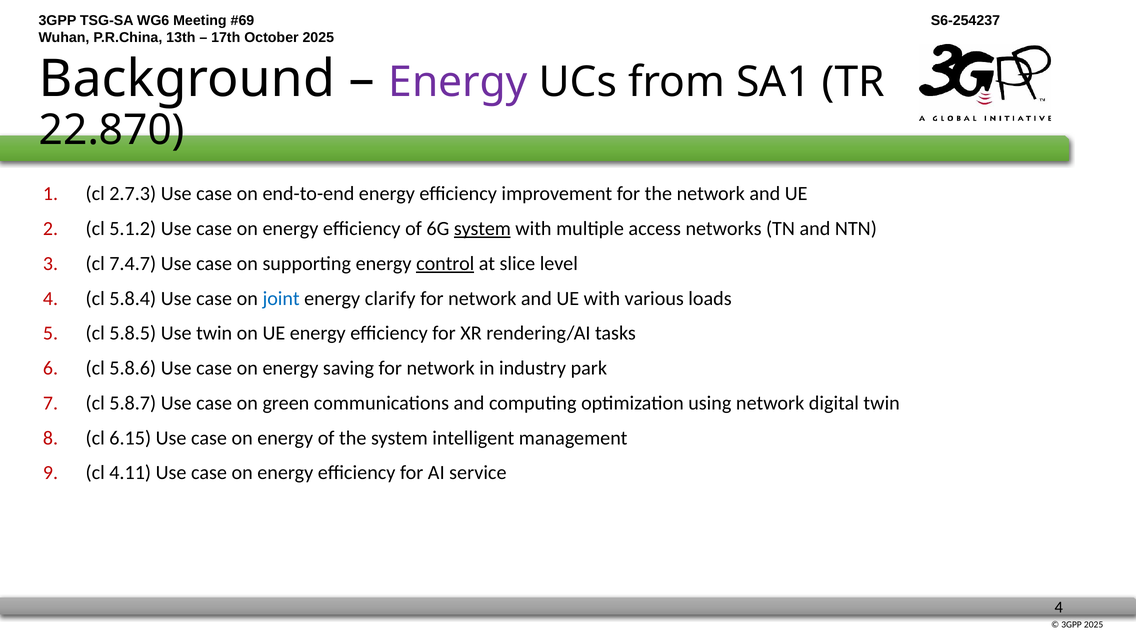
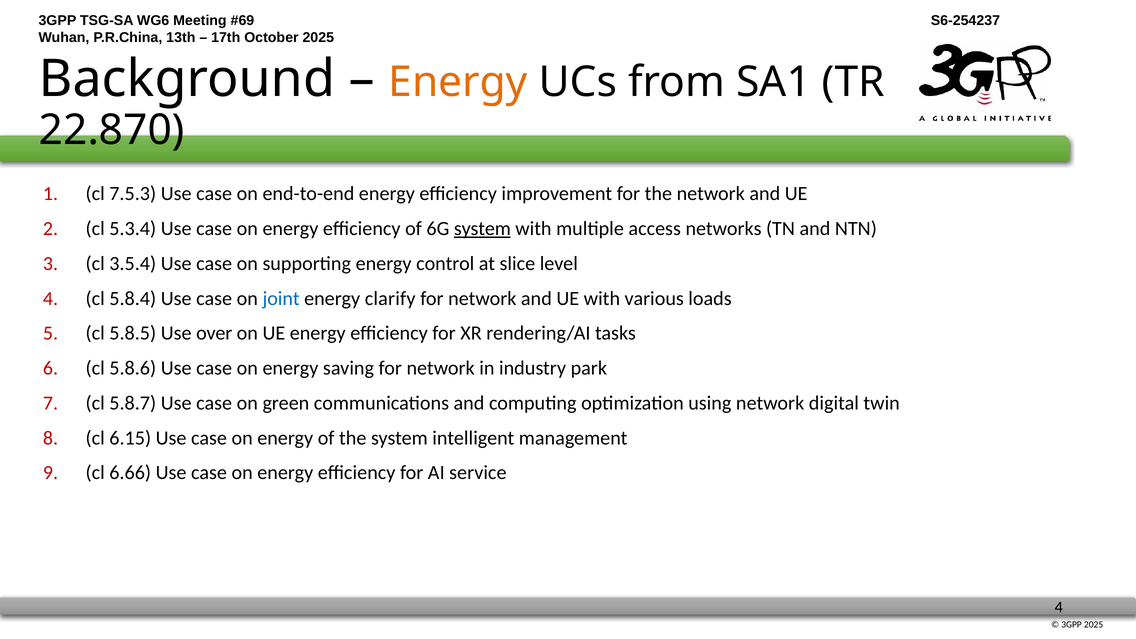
Energy colour: purple -> orange (458, 82)
2.7.3: 2.7.3 -> 7.5.3 (133, 194)
5.1.2: 5.1.2 -> 5.3.4 (133, 229)
7.4.7: 7.4.7 -> 3.5.4 (133, 264)
control underline: present -> none (445, 264)
Use twin: twin -> over (214, 333)
4.11: 4.11 -> 6.66 (130, 473)
